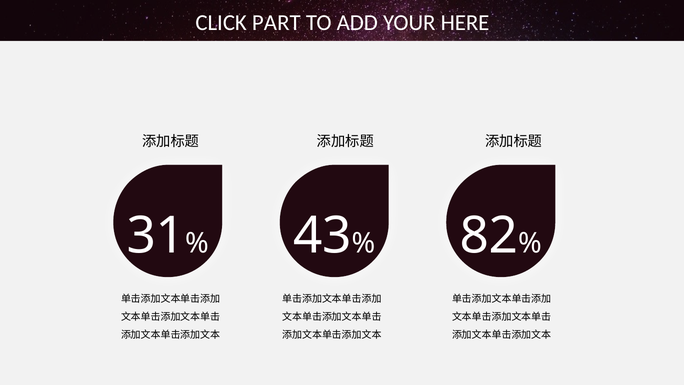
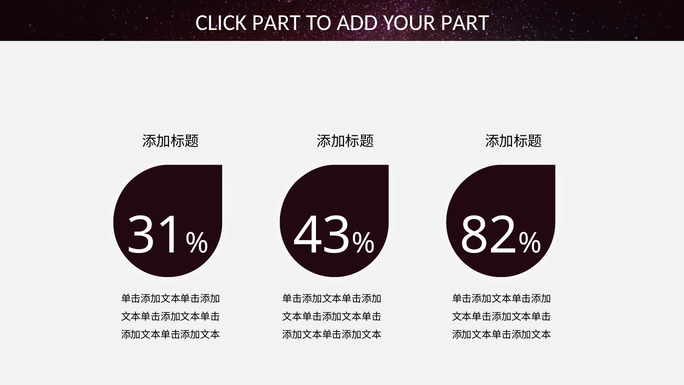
YOUR HERE: HERE -> PART (465, 22)
